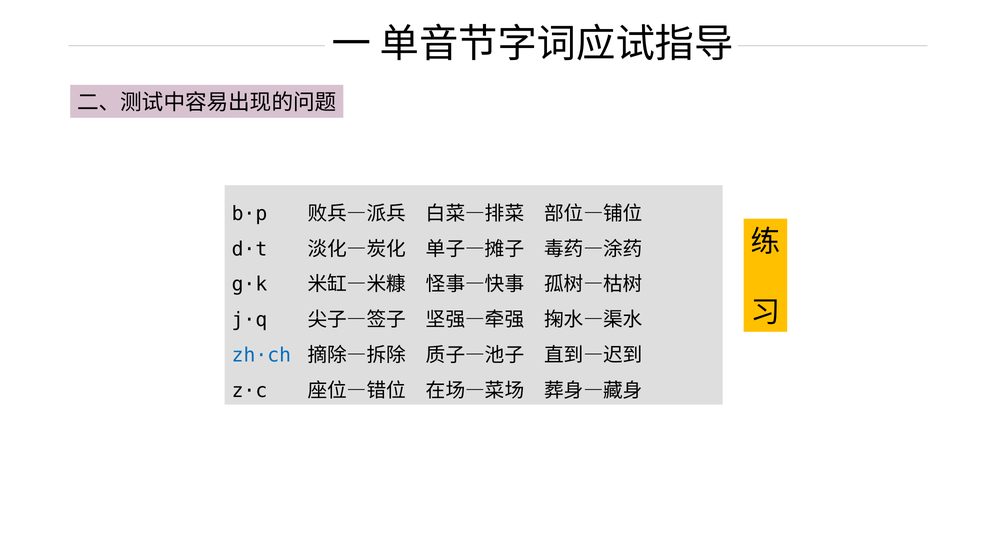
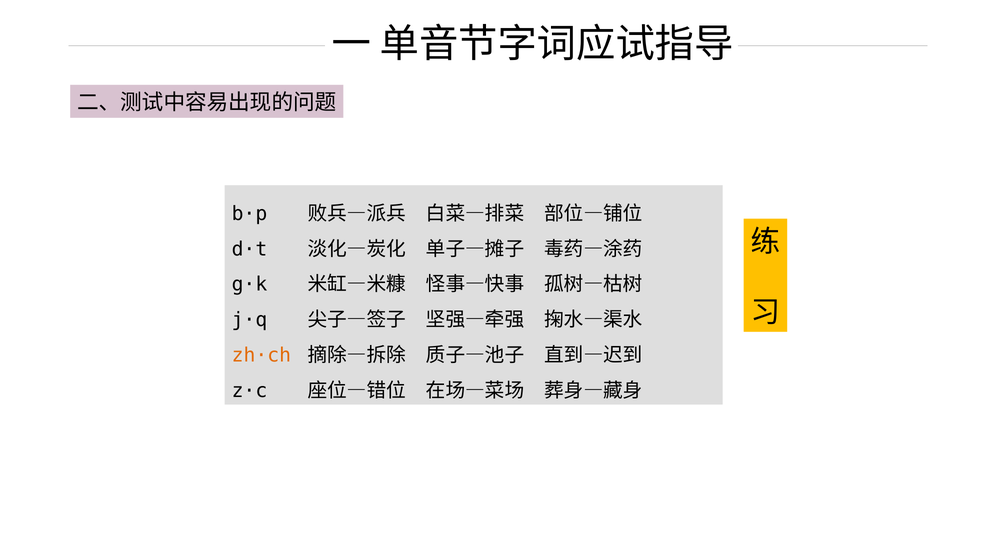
zh·ch colour: blue -> orange (261, 355)
